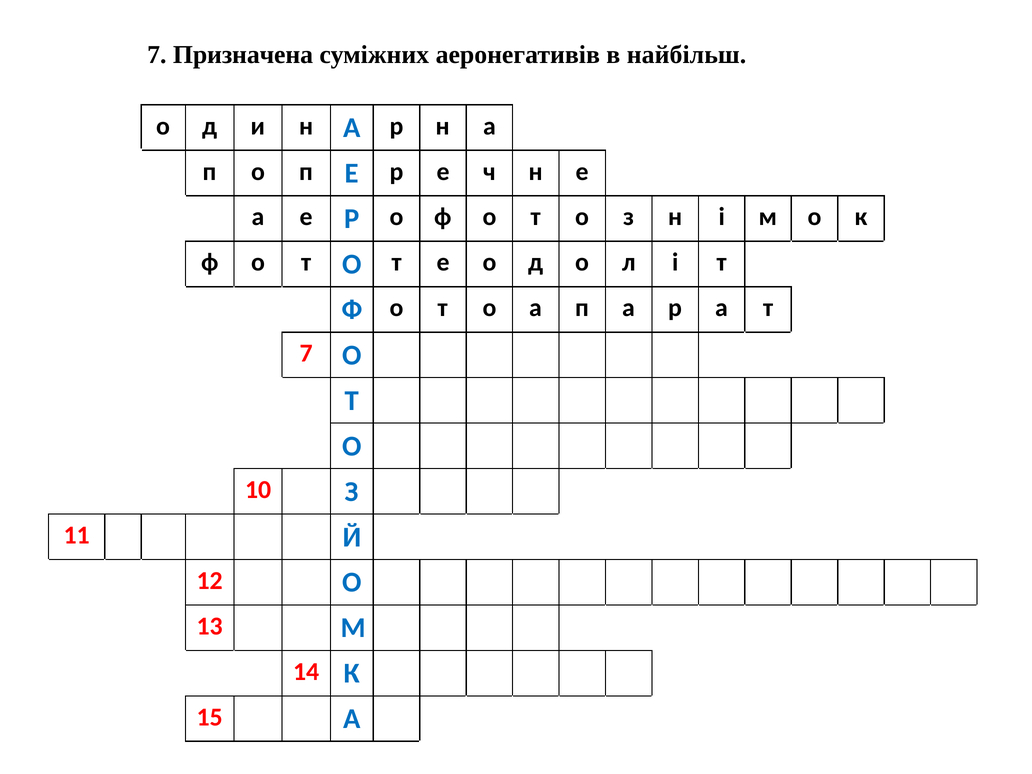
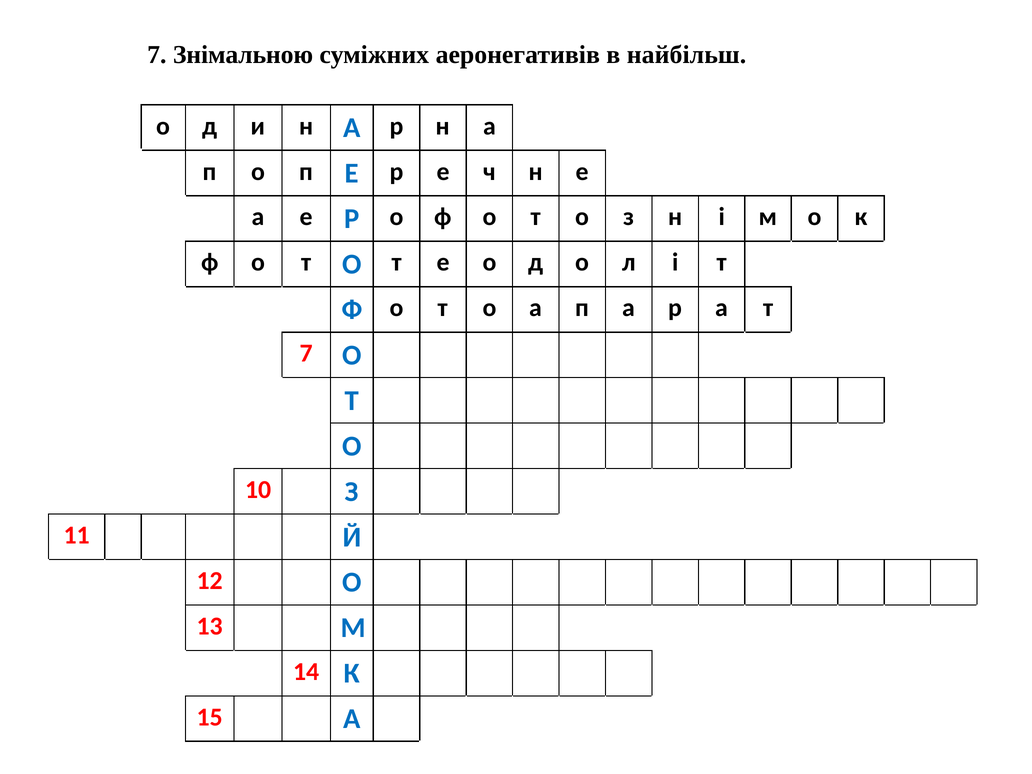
Призначена: Призначена -> Знімальною (243, 55)
